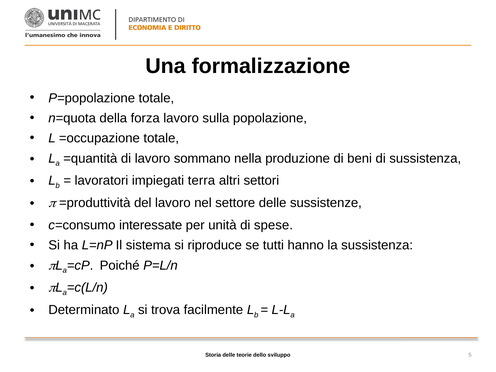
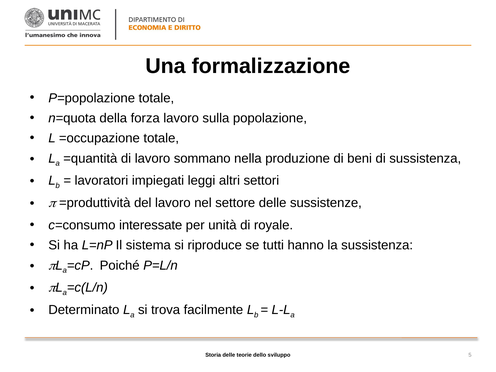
terra: terra -> leggi (202, 181)
spese: spese -> royale (274, 225)
